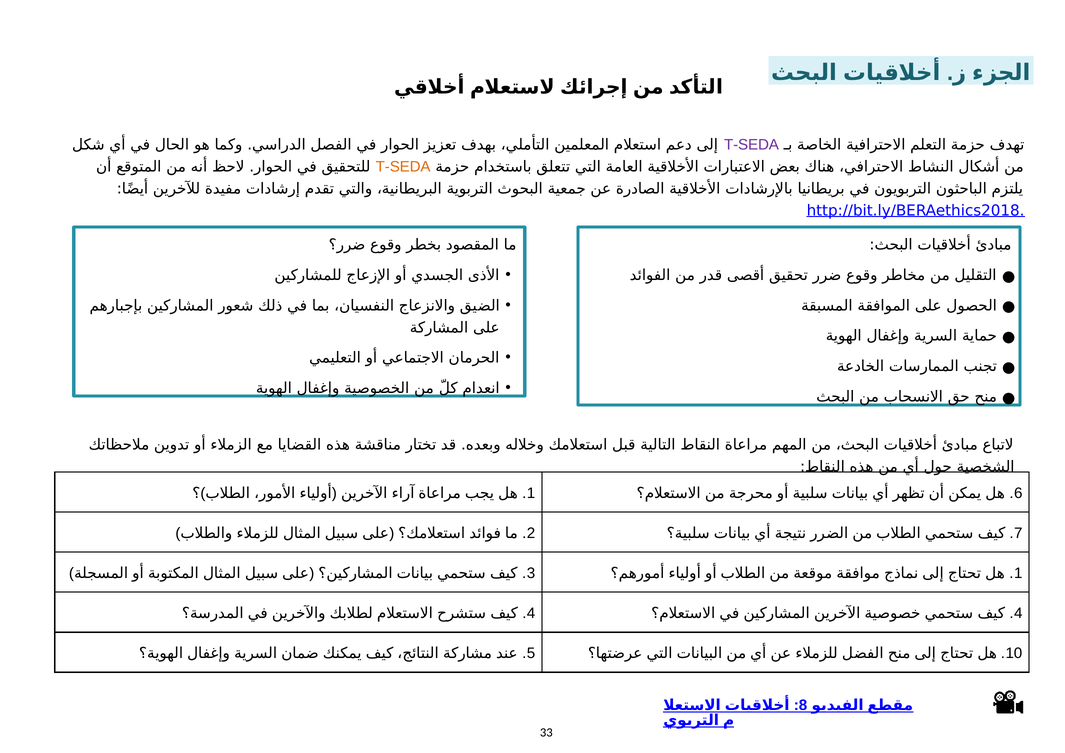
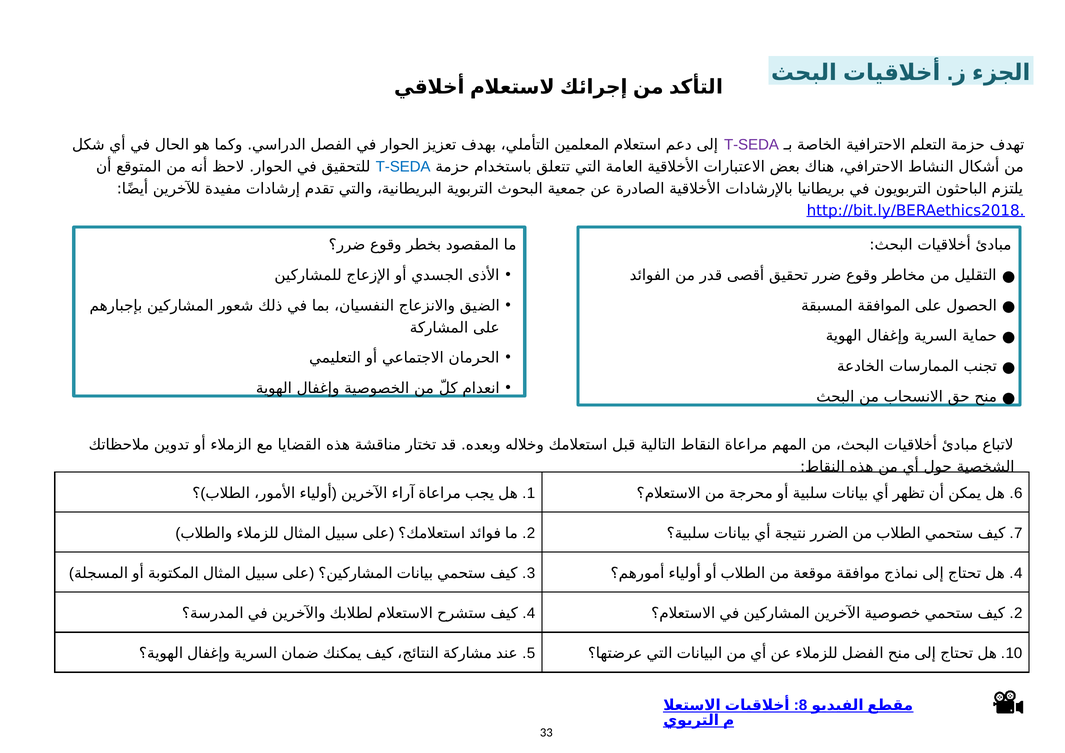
T-SEDA colour: orange -> blue (403, 167)
1: 1 -> 4 (1018, 573)
4: 4 -> 2 (1018, 613)
